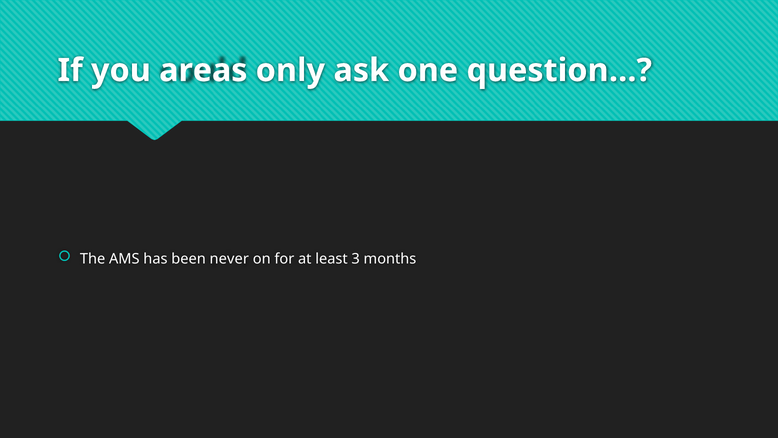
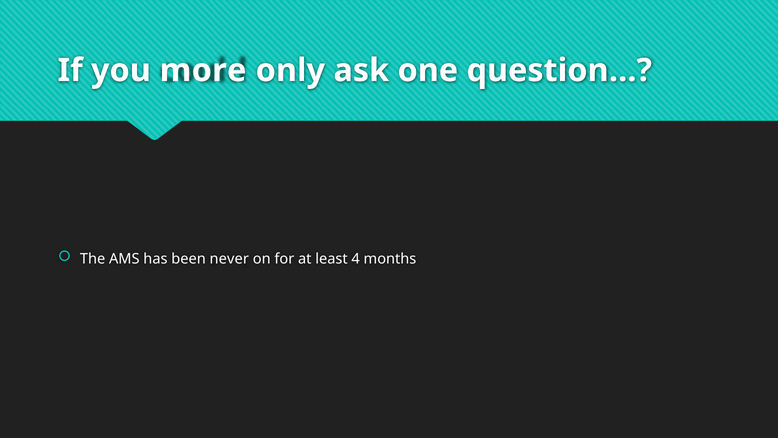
areas: areas -> more (203, 70)
3: 3 -> 4 (356, 259)
